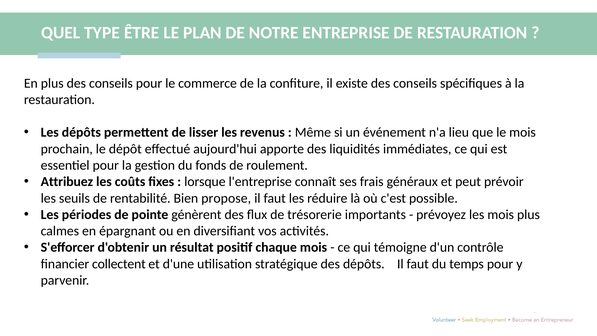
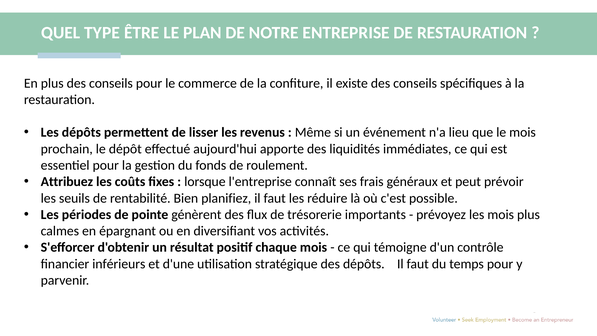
propose: propose -> planifiez (226, 198)
collectent: collectent -> inférieurs (119, 264)
